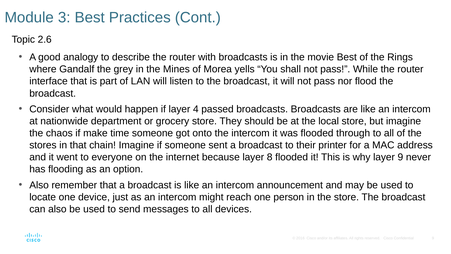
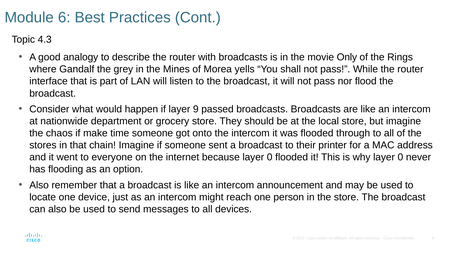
3: 3 -> 6 (64, 18)
2.6: 2.6 -> 4.3 (45, 40)
movie Best: Best -> Only (347, 57)
layer 4: 4 -> 9 (196, 109)
because layer 8: 8 -> 0 (270, 157)
why layer 9: 9 -> 0 (400, 157)
